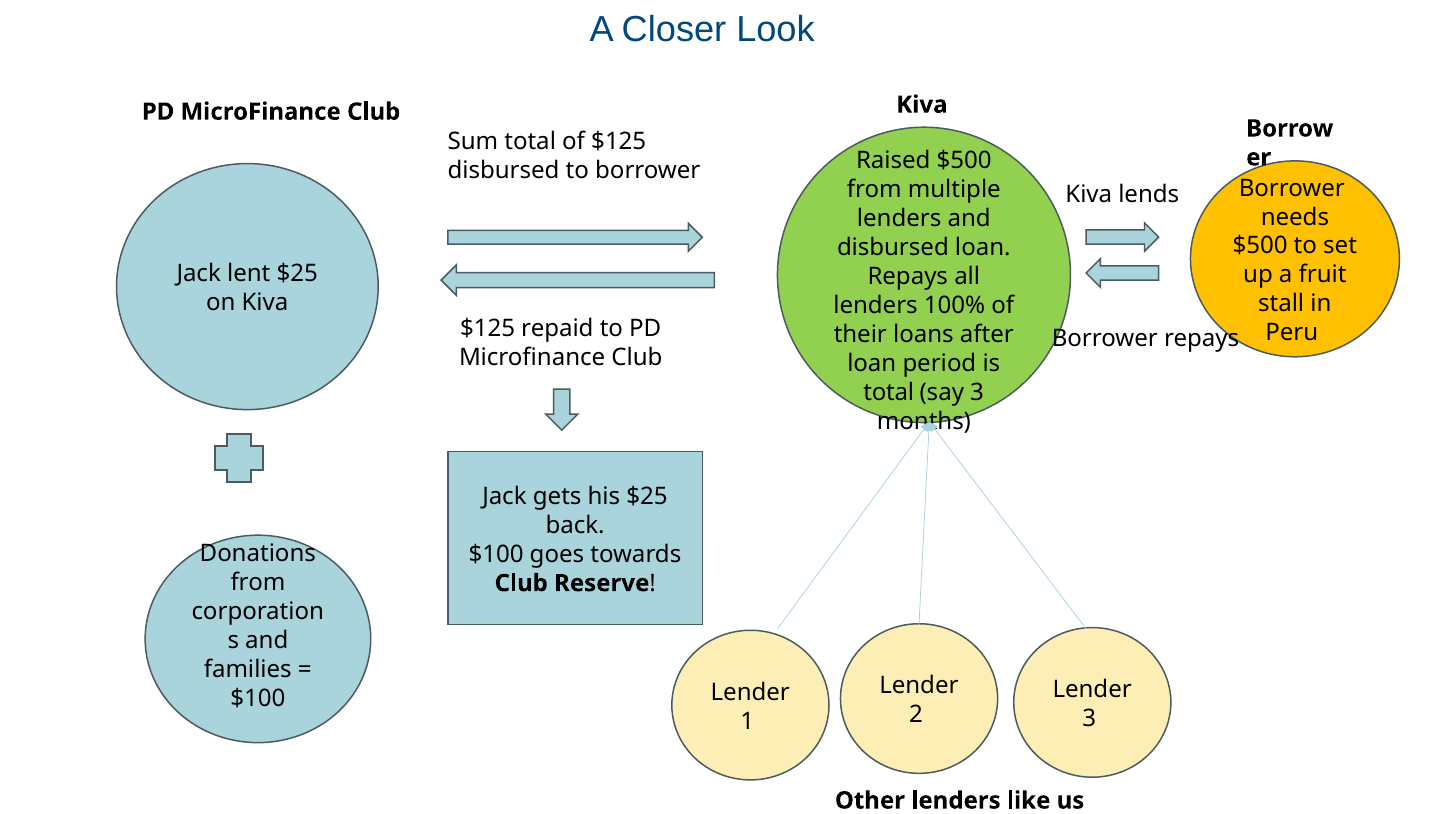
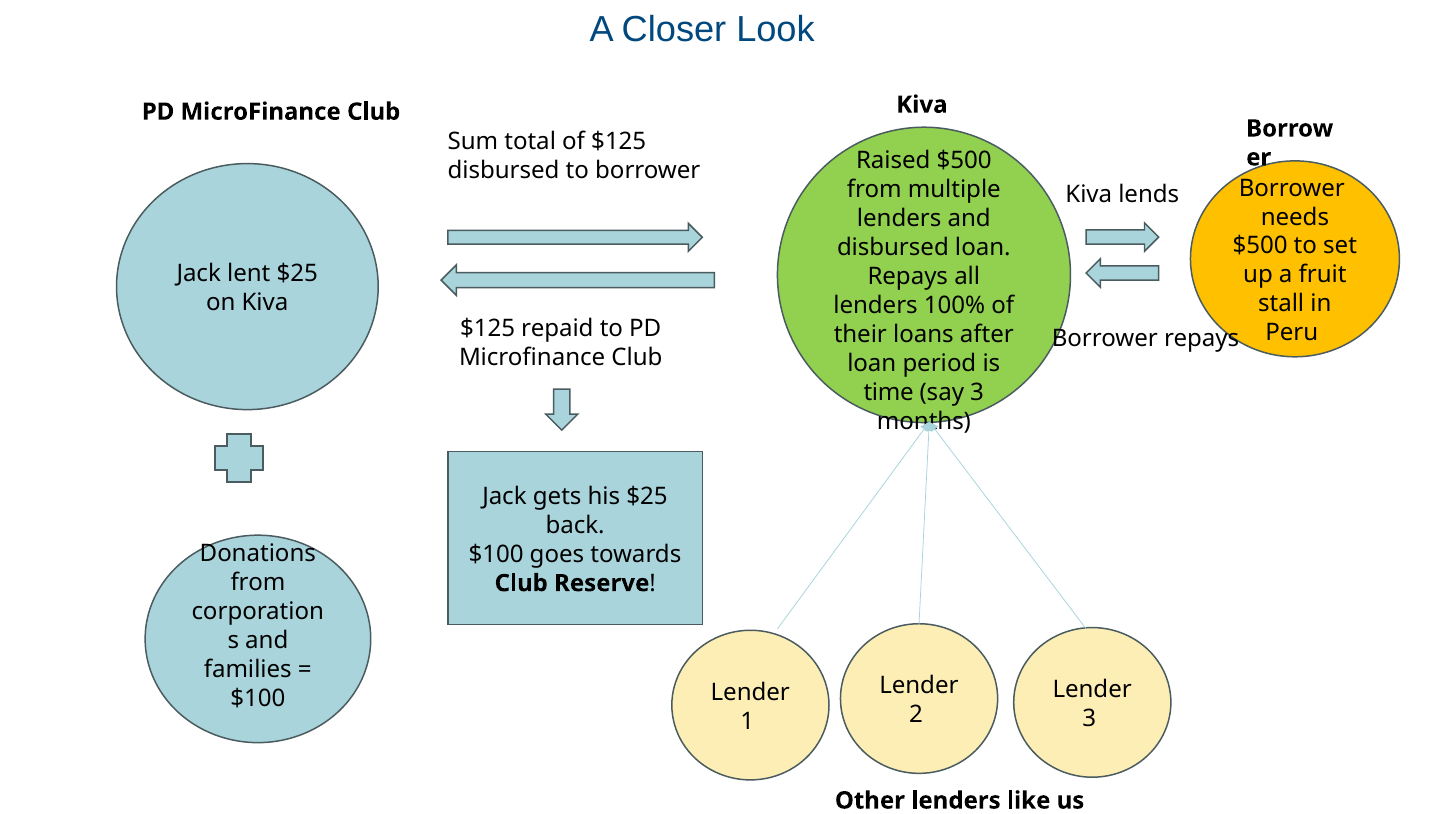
total: total -> time (889, 392)
